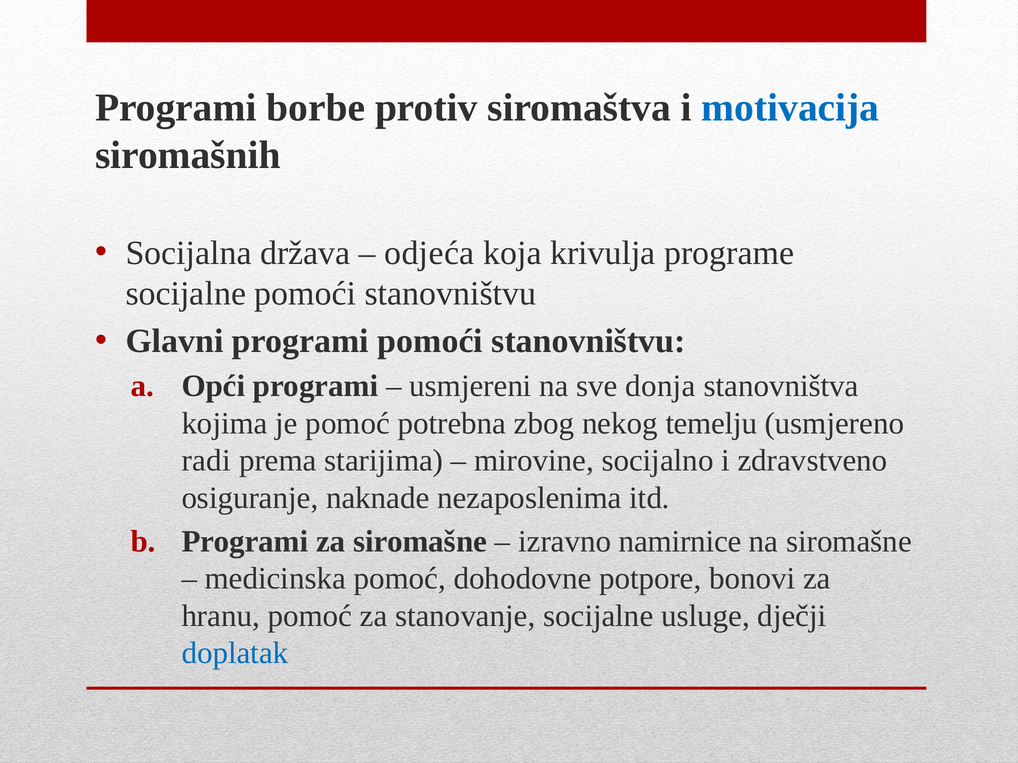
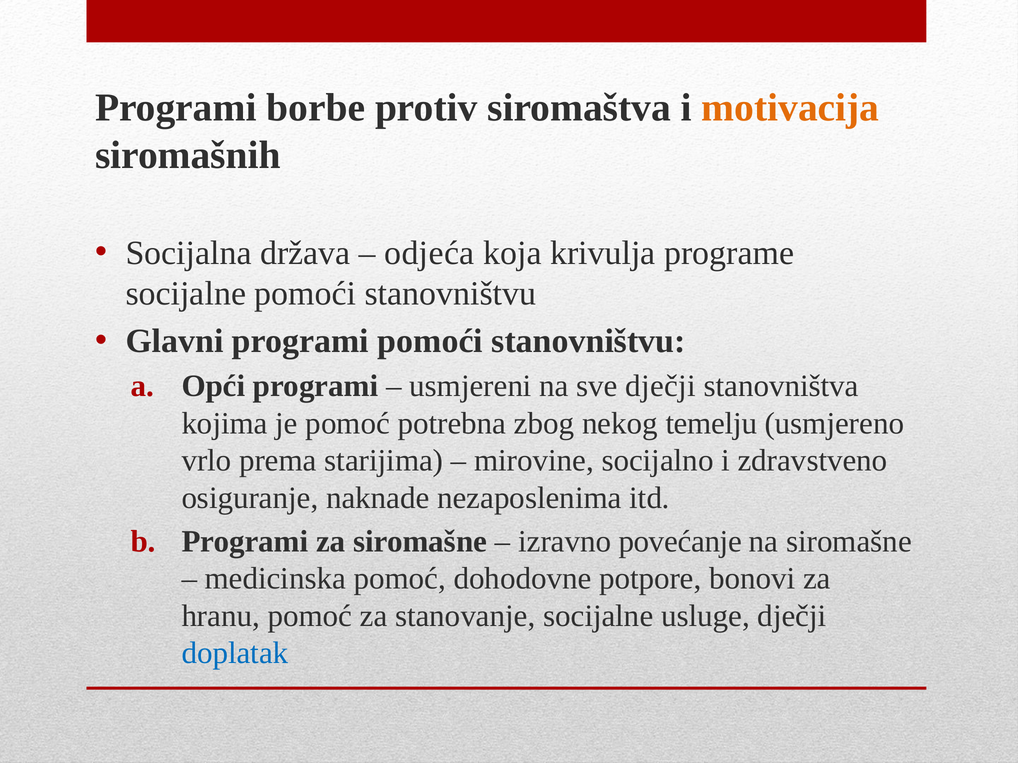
motivacija colour: blue -> orange (790, 108)
sve donja: donja -> dječji (661, 386)
radi: radi -> vrlo (207, 461)
namirnice: namirnice -> povećanje (680, 542)
